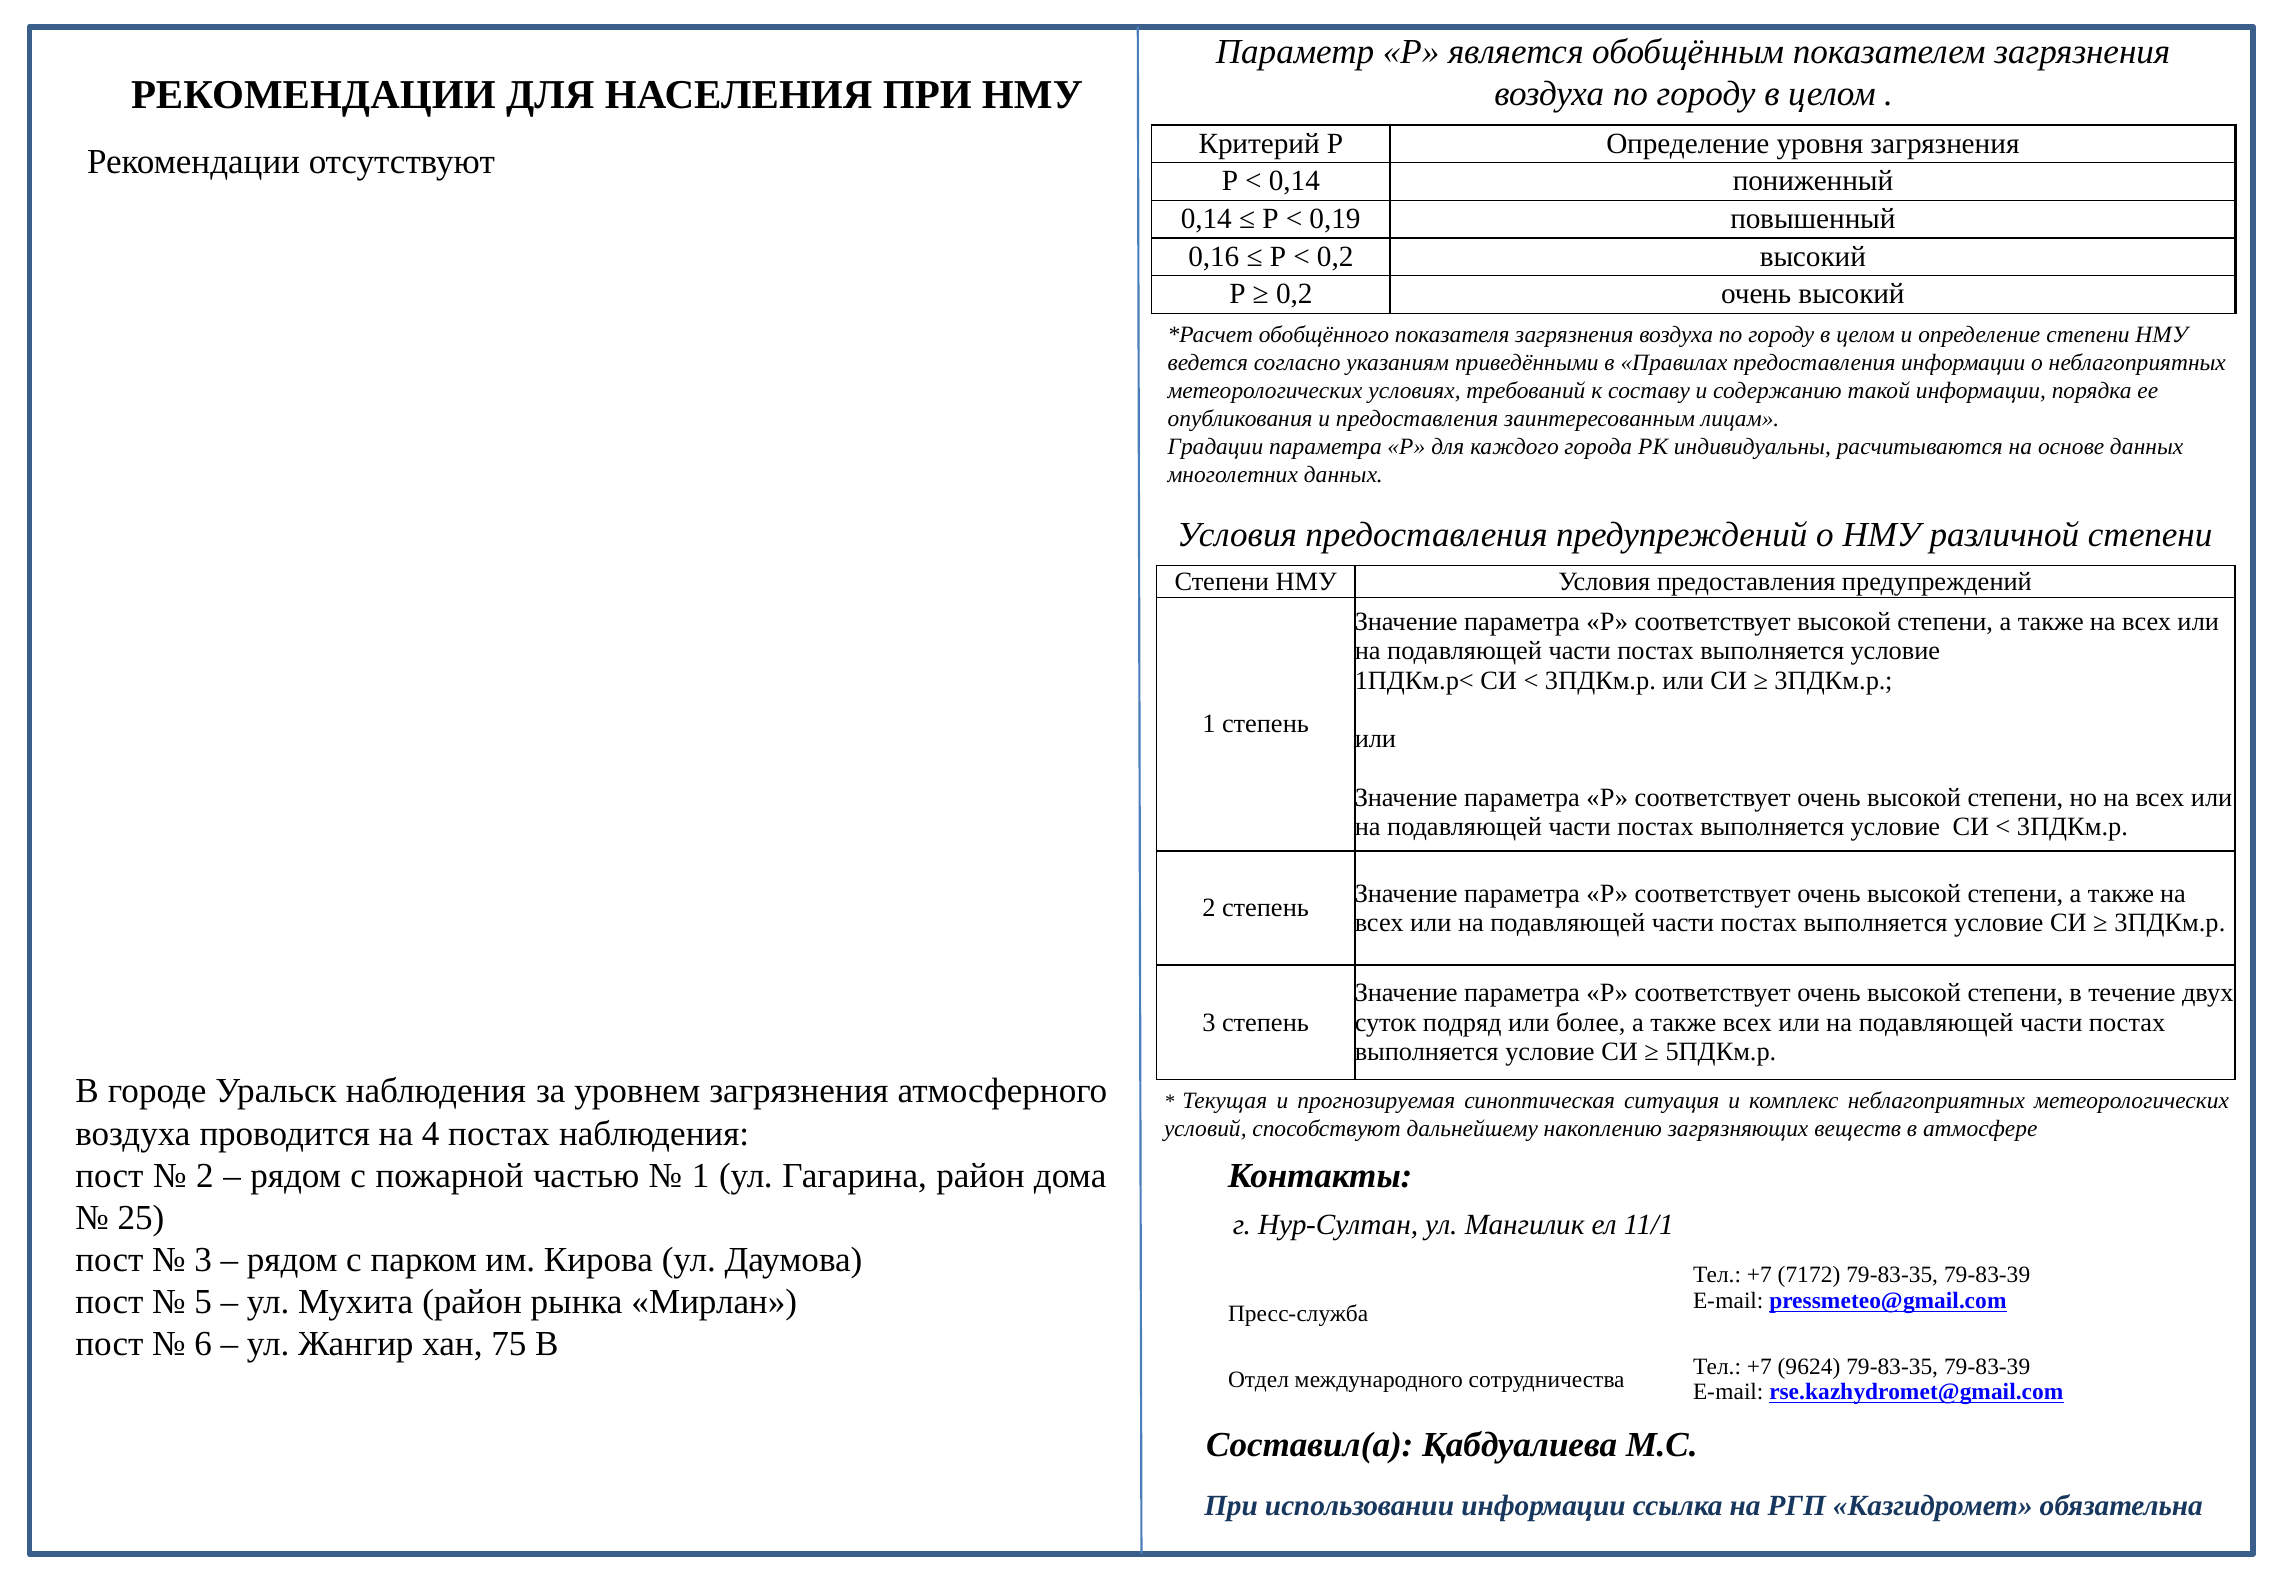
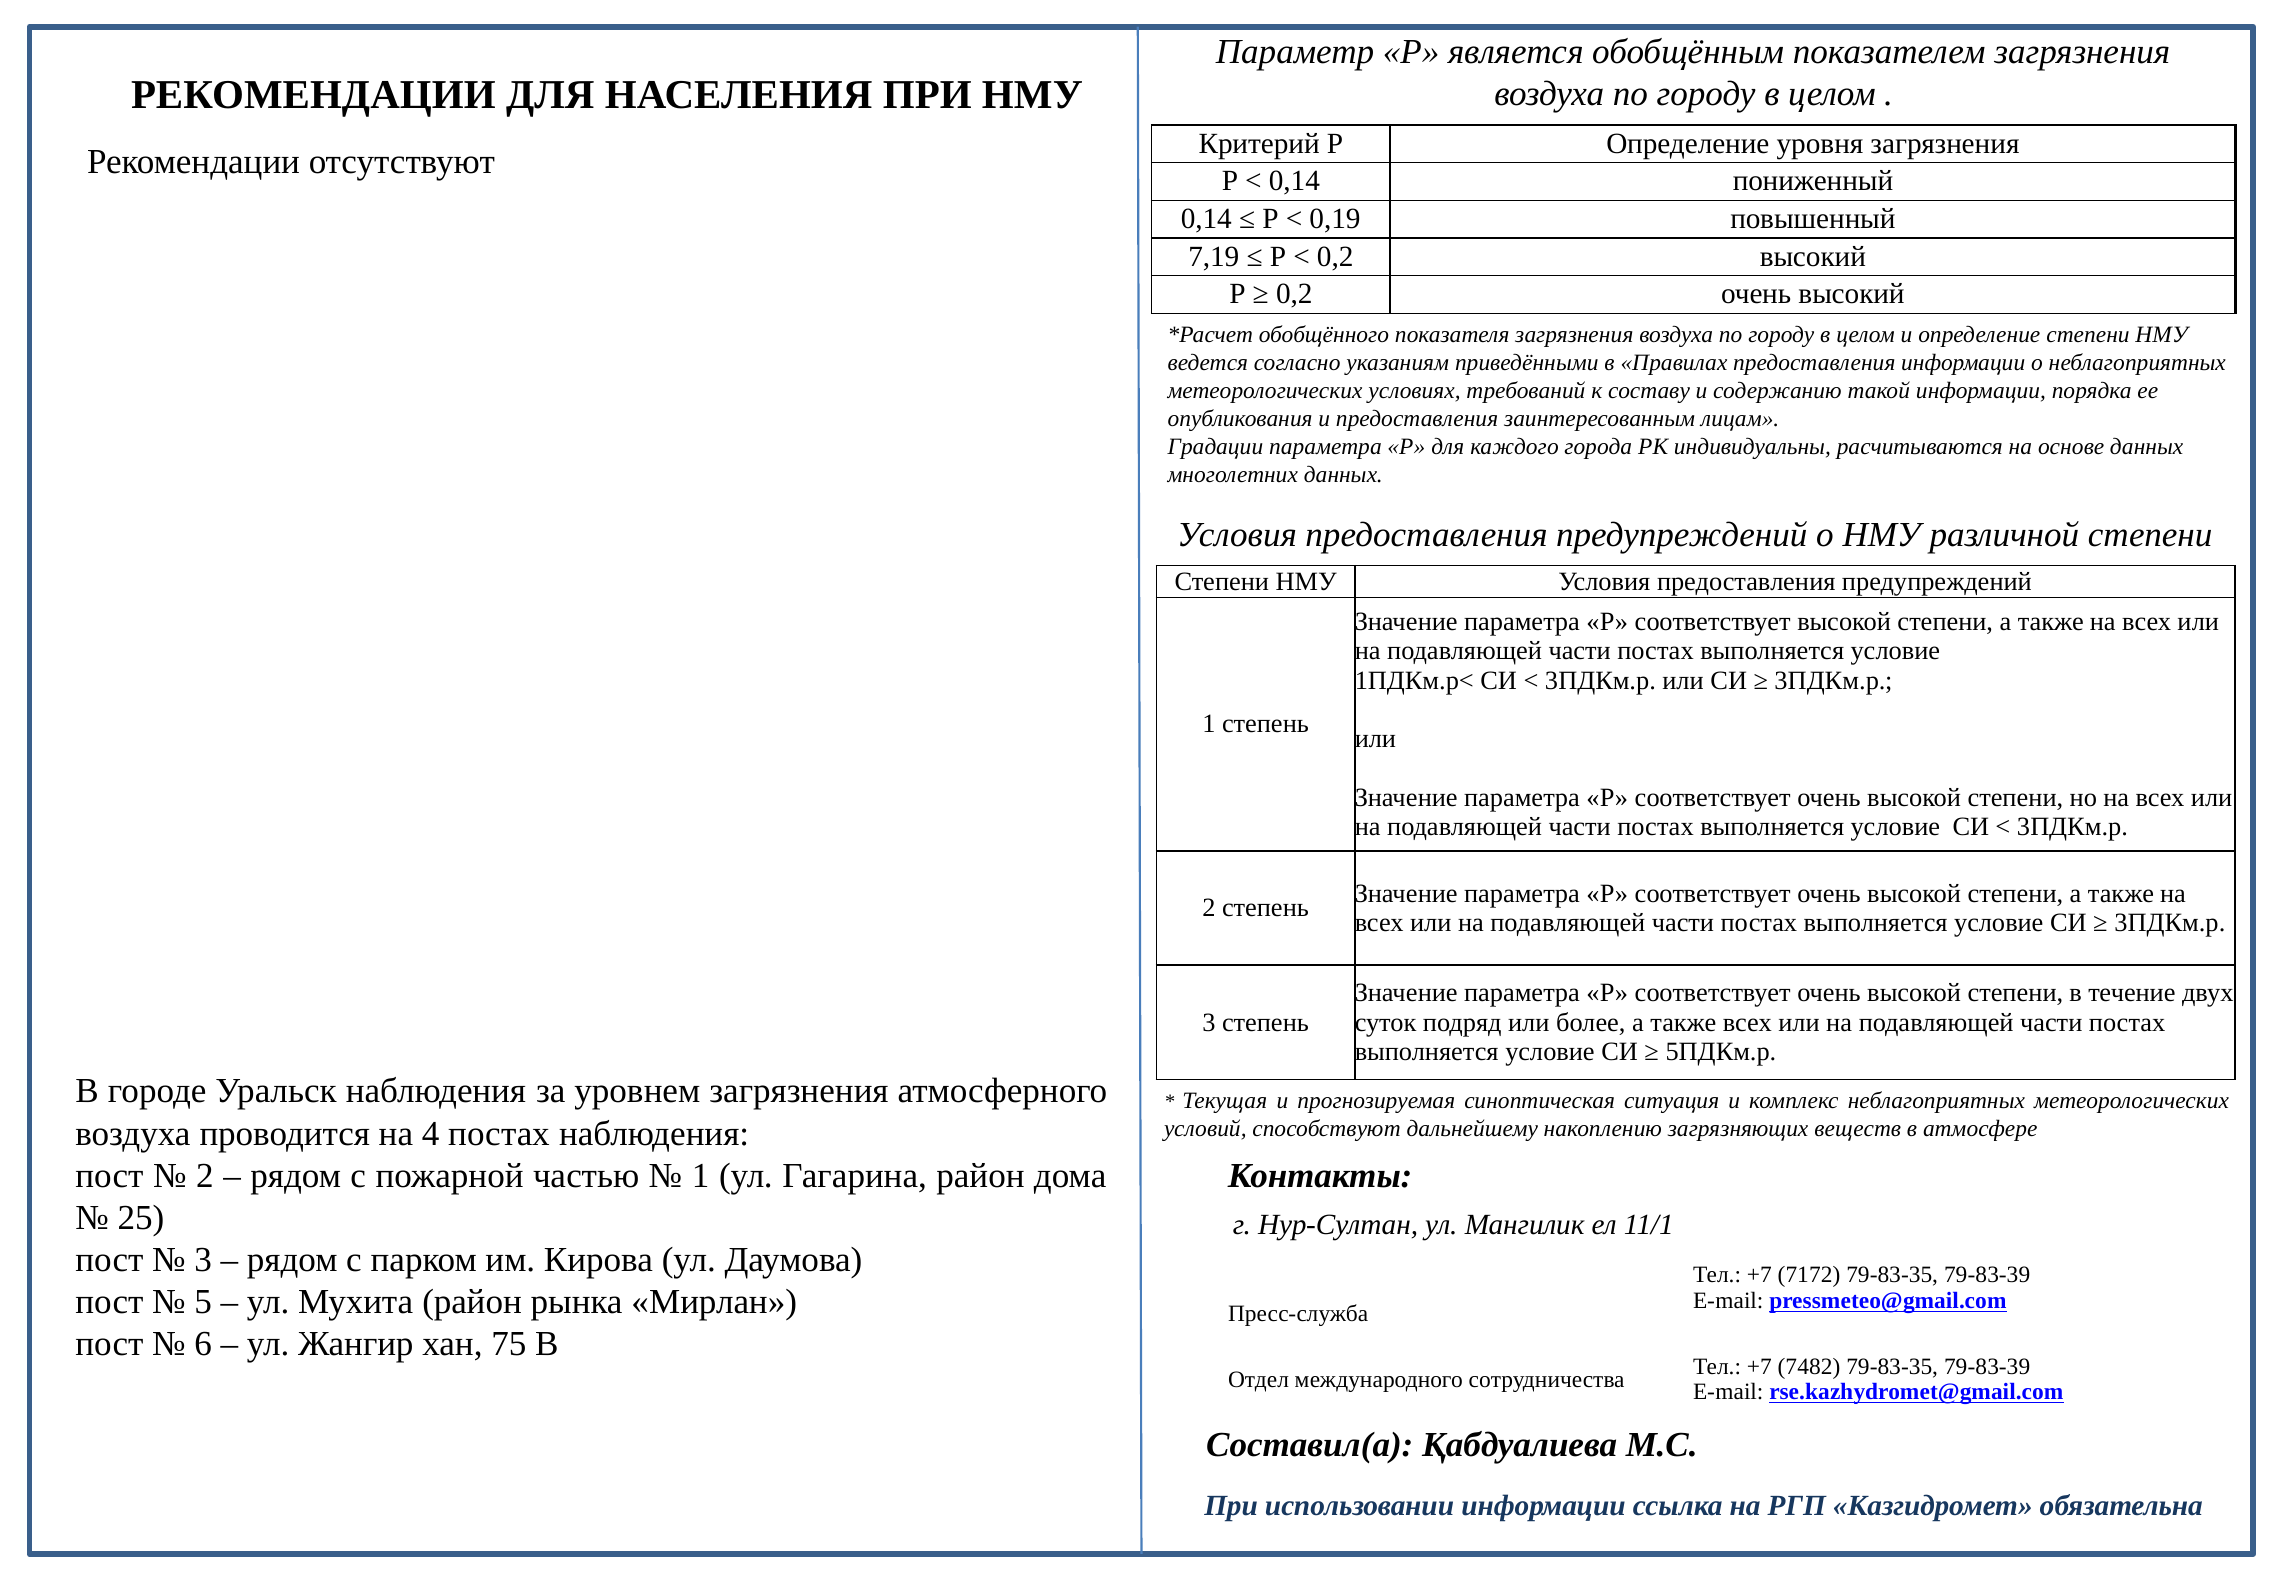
0,16: 0,16 -> 7,19 (1214, 256)
9624: 9624 -> 7482 (1809, 1366)
